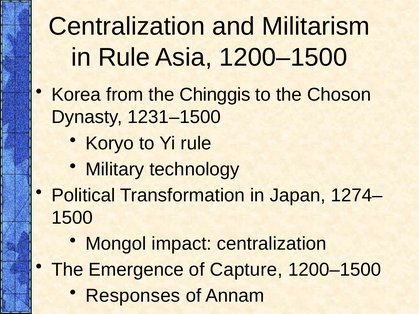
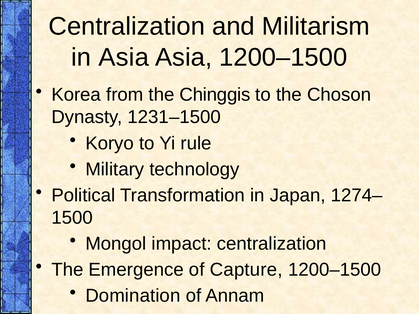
in Rule: Rule -> Asia (124, 57)
Responses: Responses -> Domination (133, 296)
